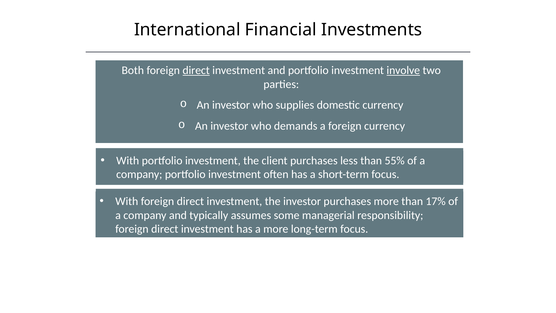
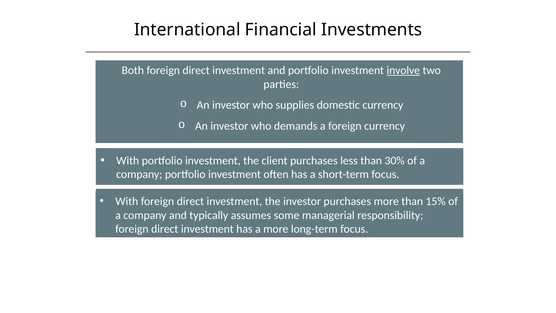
direct underline: present -> none (196, 70)
55%: 55% -> 30% (395, 160)
17%: 17% -> 15% (436, 201)
